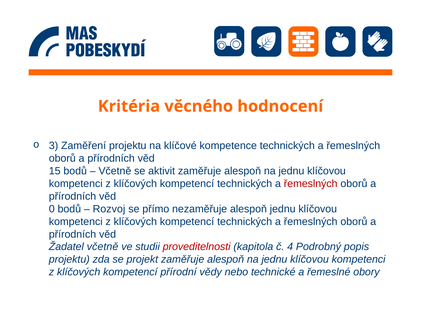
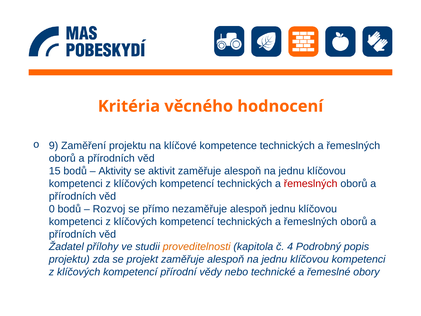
3: 3 -> 9 (54, 146)
Včetně: Včetně -> Aktivity (115, 171)
Žadatel včetně: včetně -> přílohy (103, 247)
proveditelnosti colour: red -> orange (197, 247)
